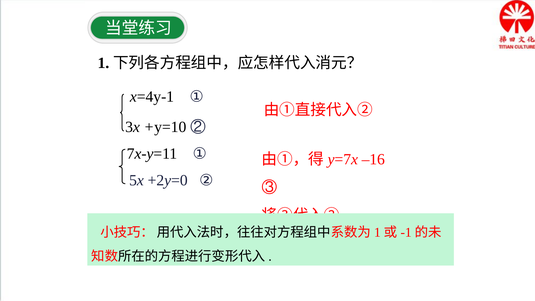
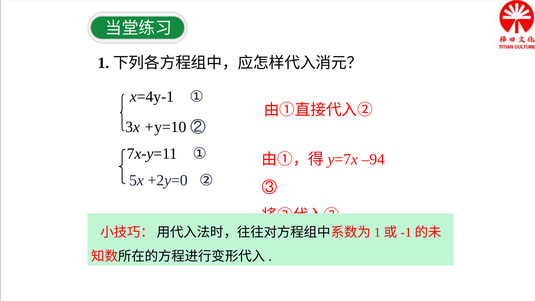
–16: –16 -> –94 (373, 159)
